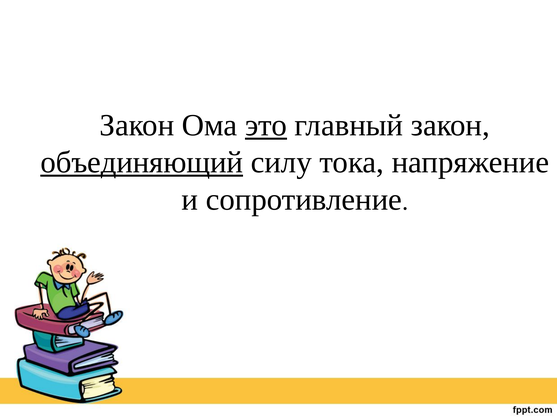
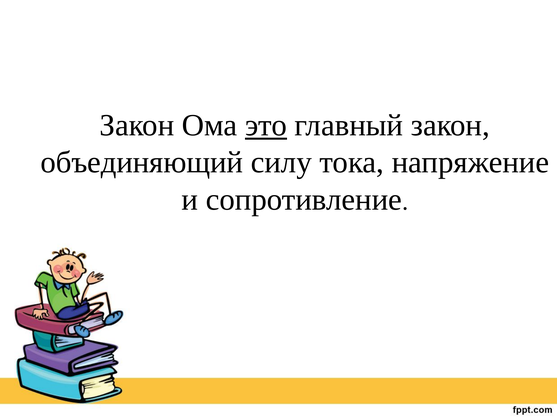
объединяющий underline: present -> none (142, 163)
